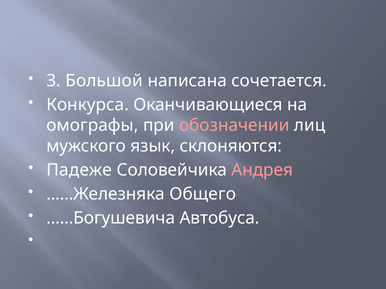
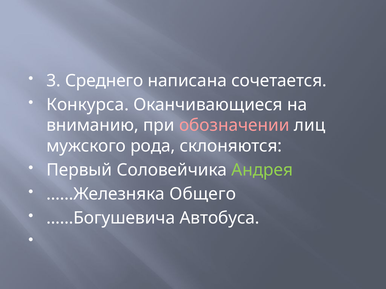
Большой: Большой -> Среднего (104, 81)
омографы: омографы -> вниманию (92, 126)
язык: язык -> рода (153, 146)
Падеже: Падеже -> Первый (79, 170)
Андрея colour: pink -> light green (262, 170)
